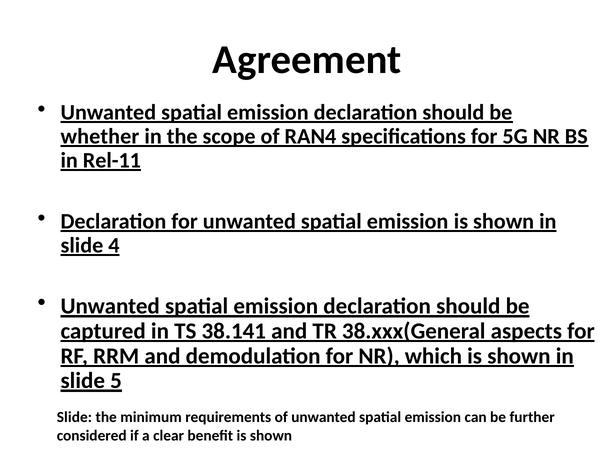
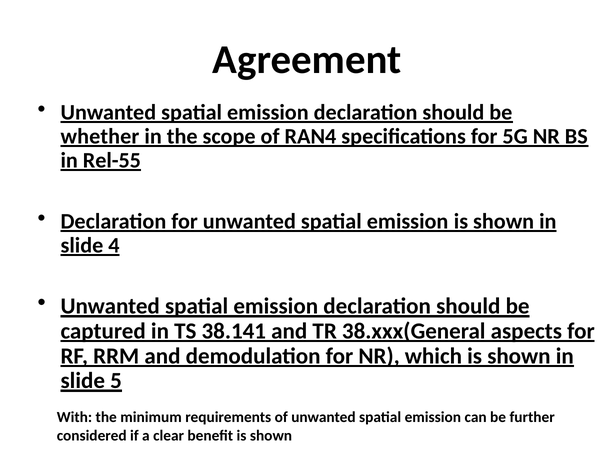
Rel-11: Rel-11 -> Rel-55 (112, 161)
Slide: Slide -> With (74, 418)
